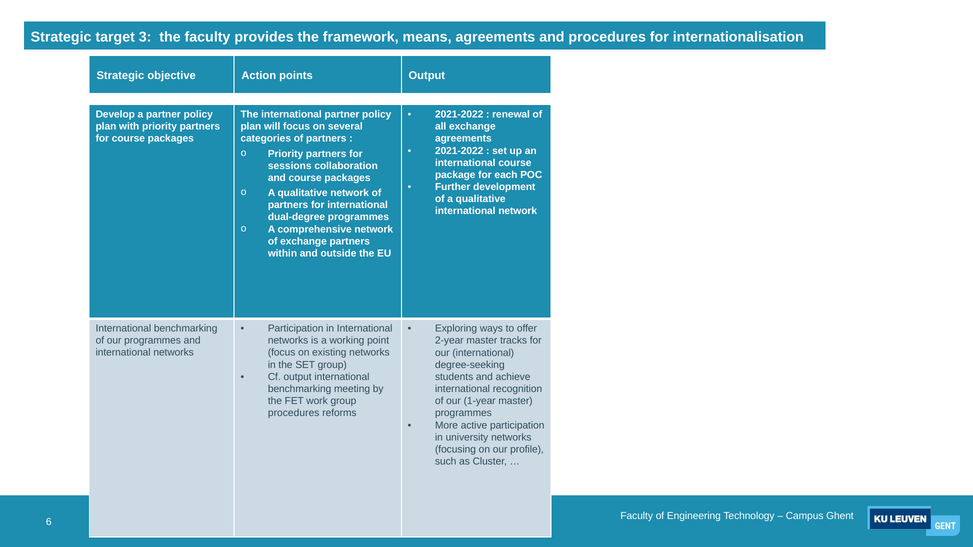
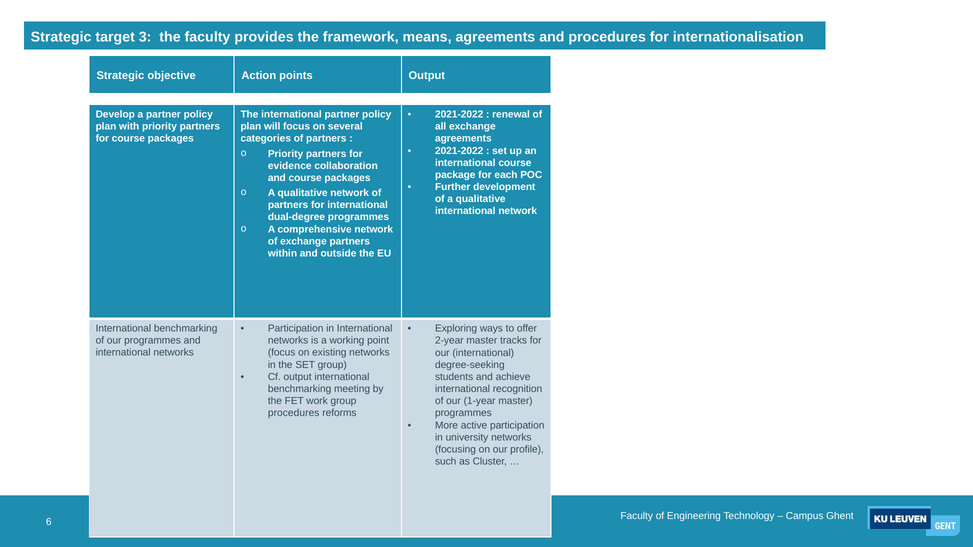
sessions: sessions -> evidence (290, 166)
